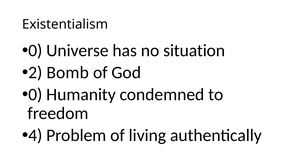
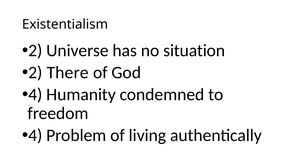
0: 0 -> 2 (35, 51)
Bomb: Bomb -> There (68, 73)
0: 0 -> 4 (35, 95)
